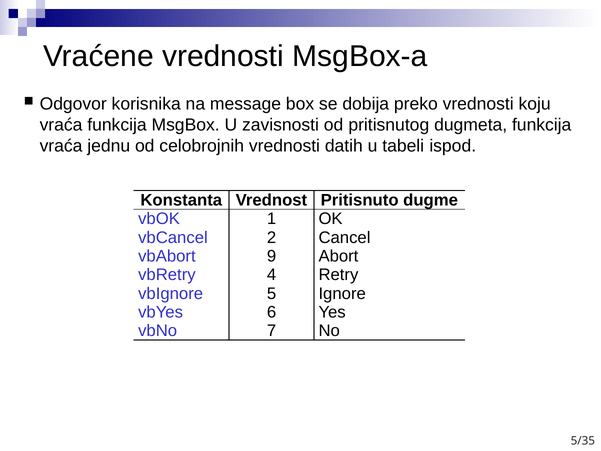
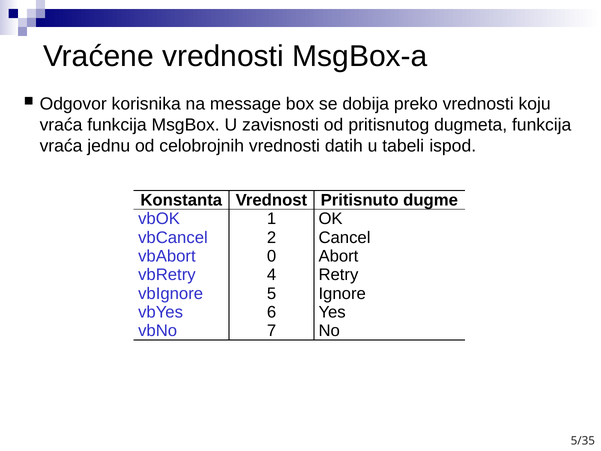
9: 9 -> 0 (272, 256)
